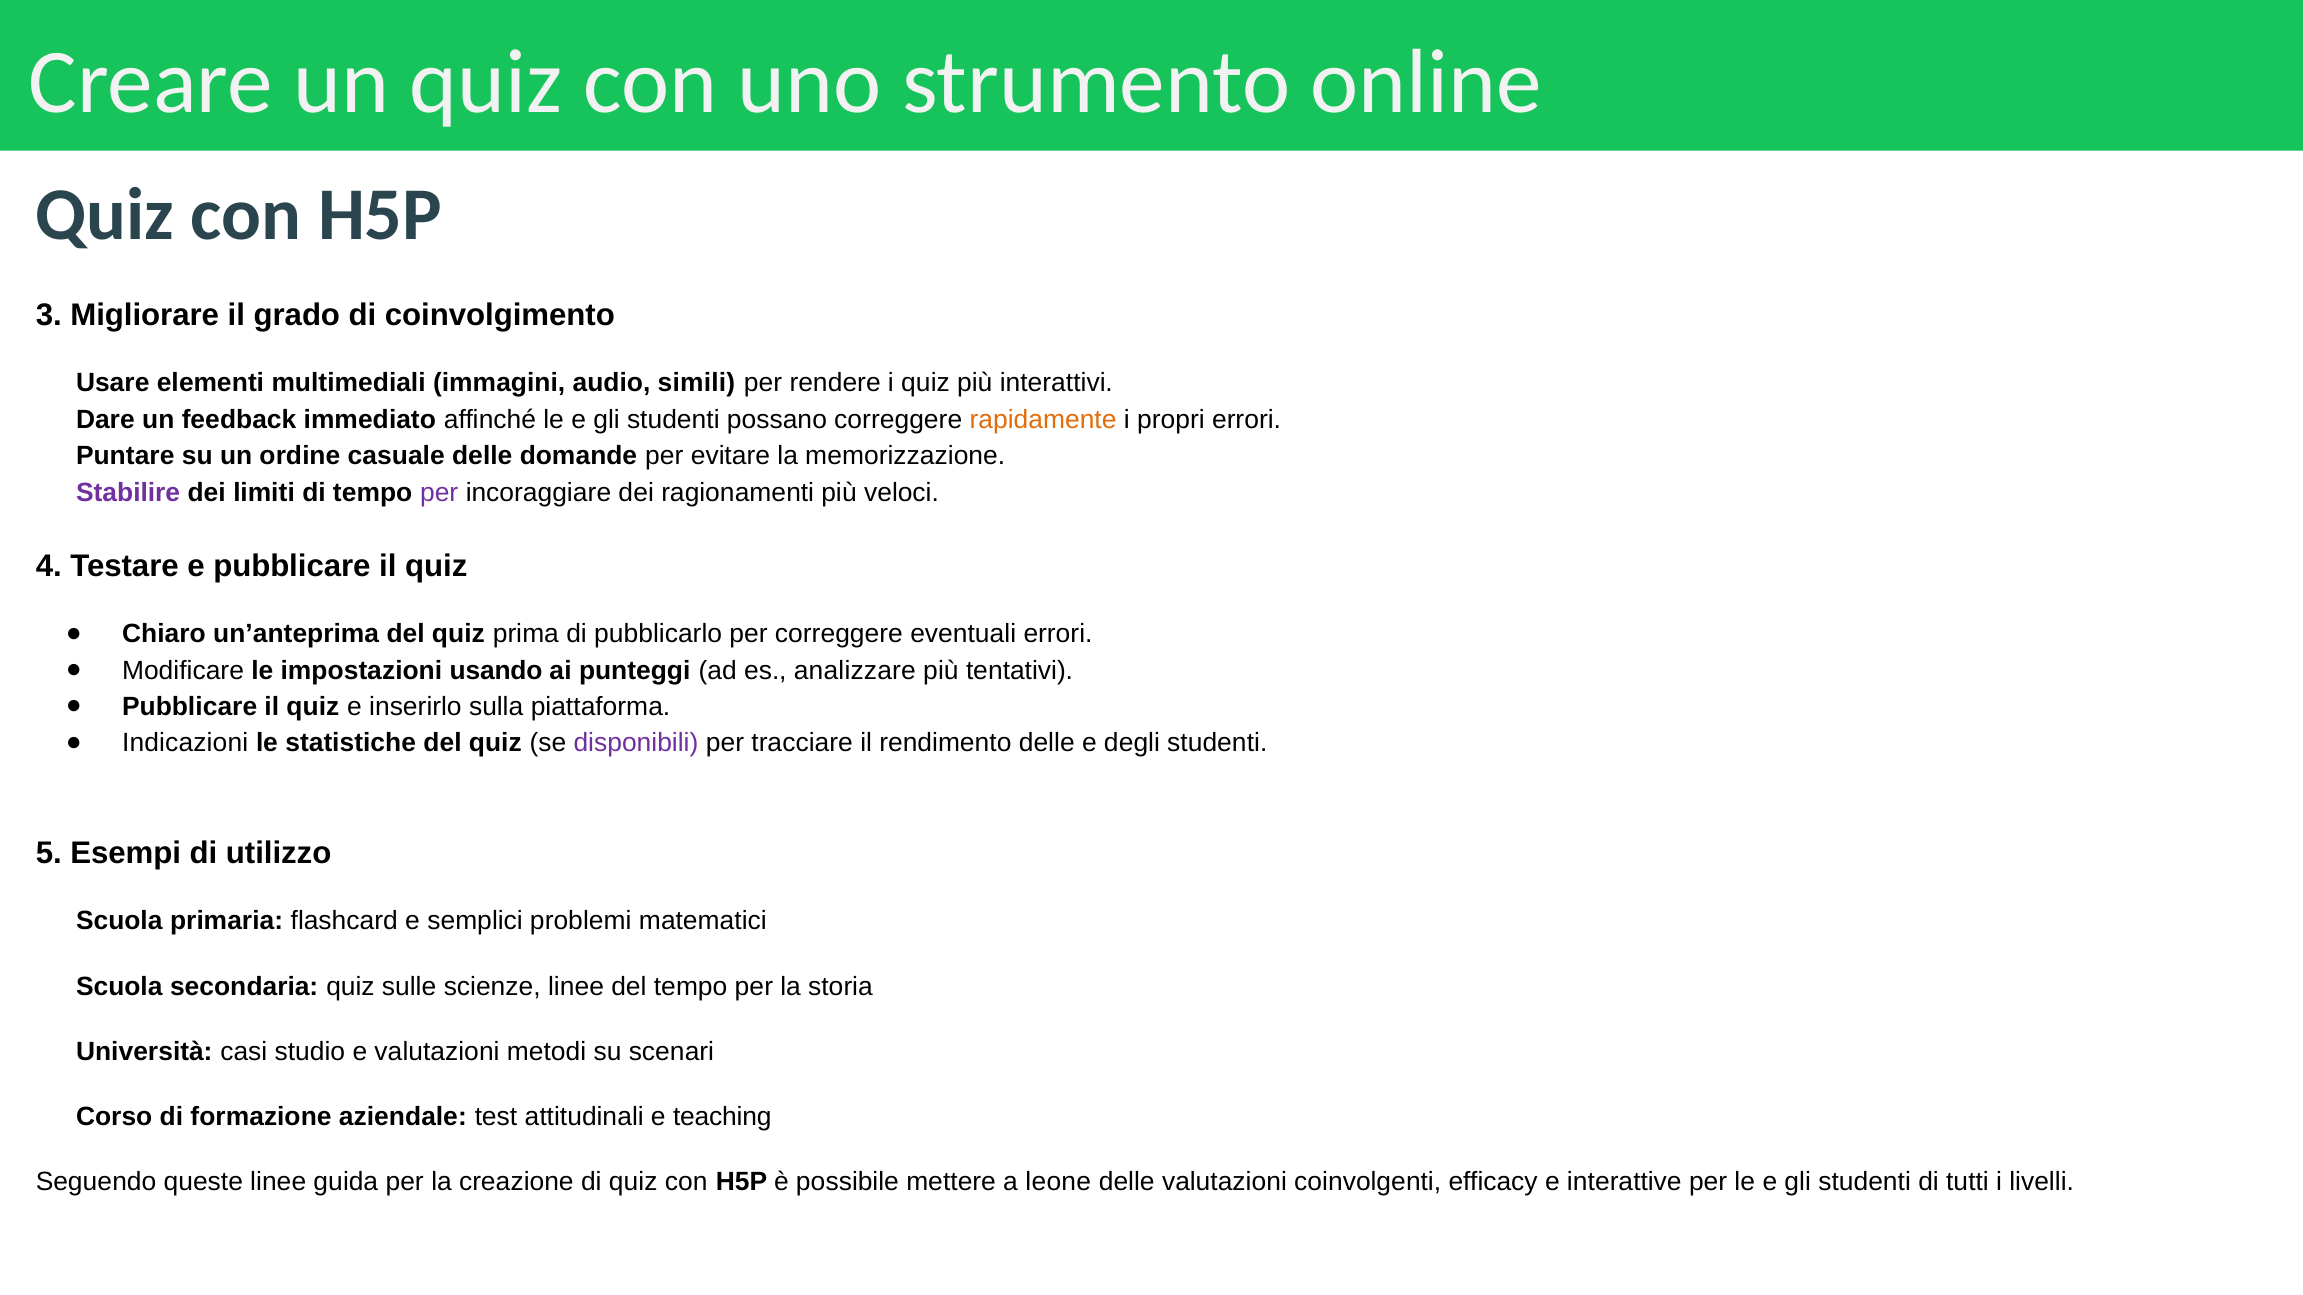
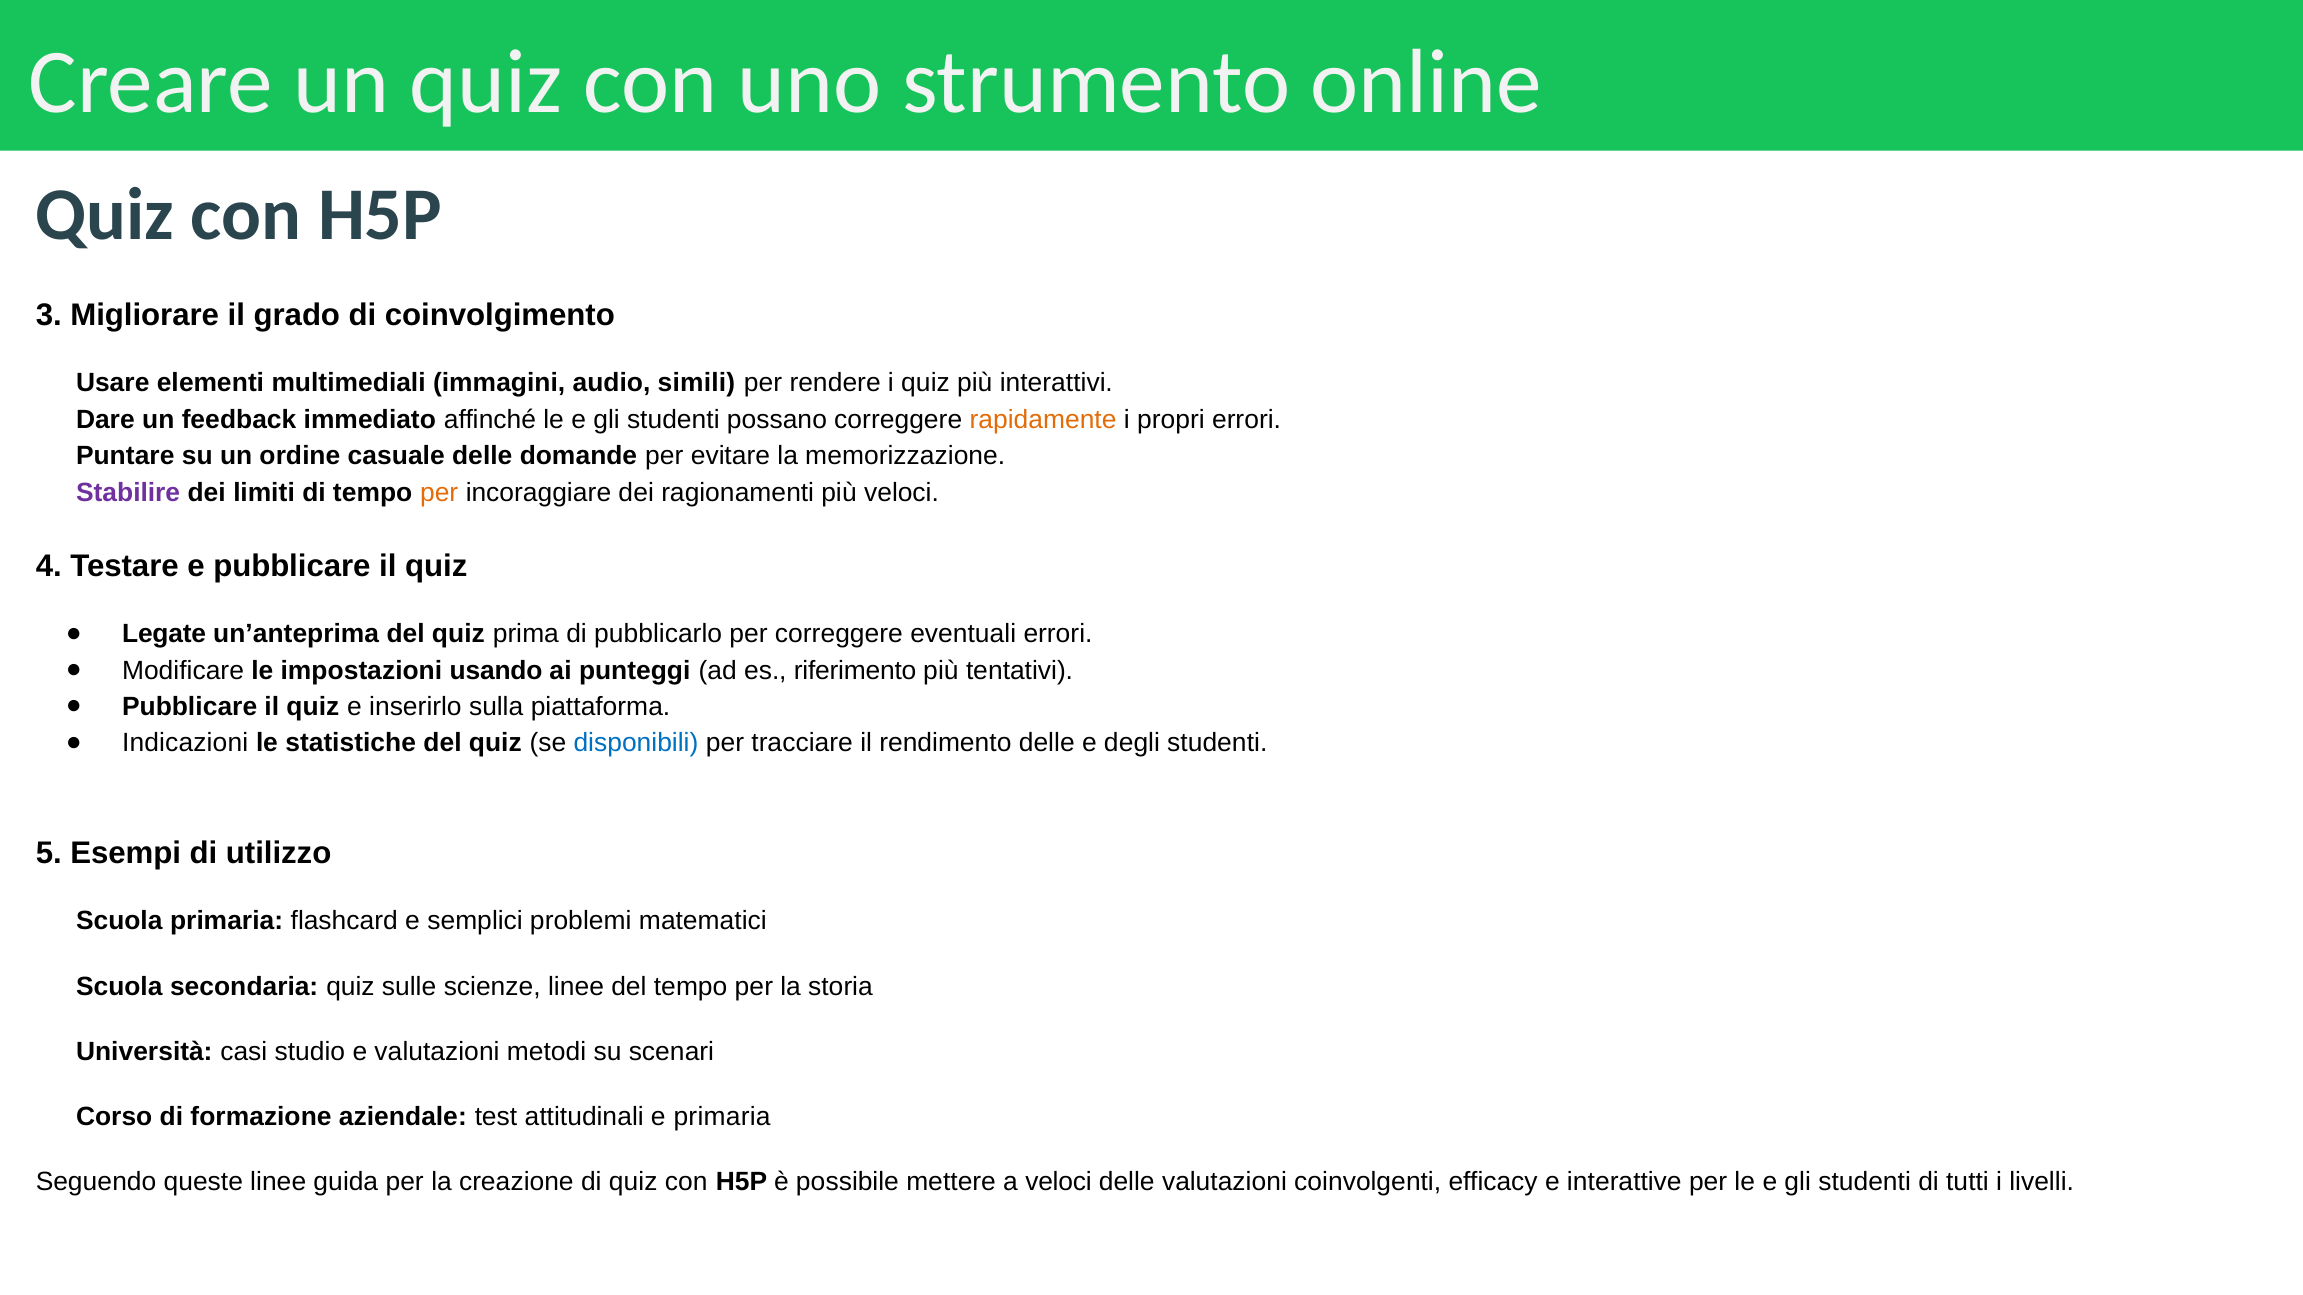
per colour: purple -> orange (439, 492)
Chiaro: Chiaro -> Legate (164, 634)
analizzare: analizzare -> riferimento (855, 671)
disponibili colour: purple -> blue (636, 743)
e teaching: teaching -> primaria (722, 1117)
a leone: leone -> veloci (1058, 1182)
